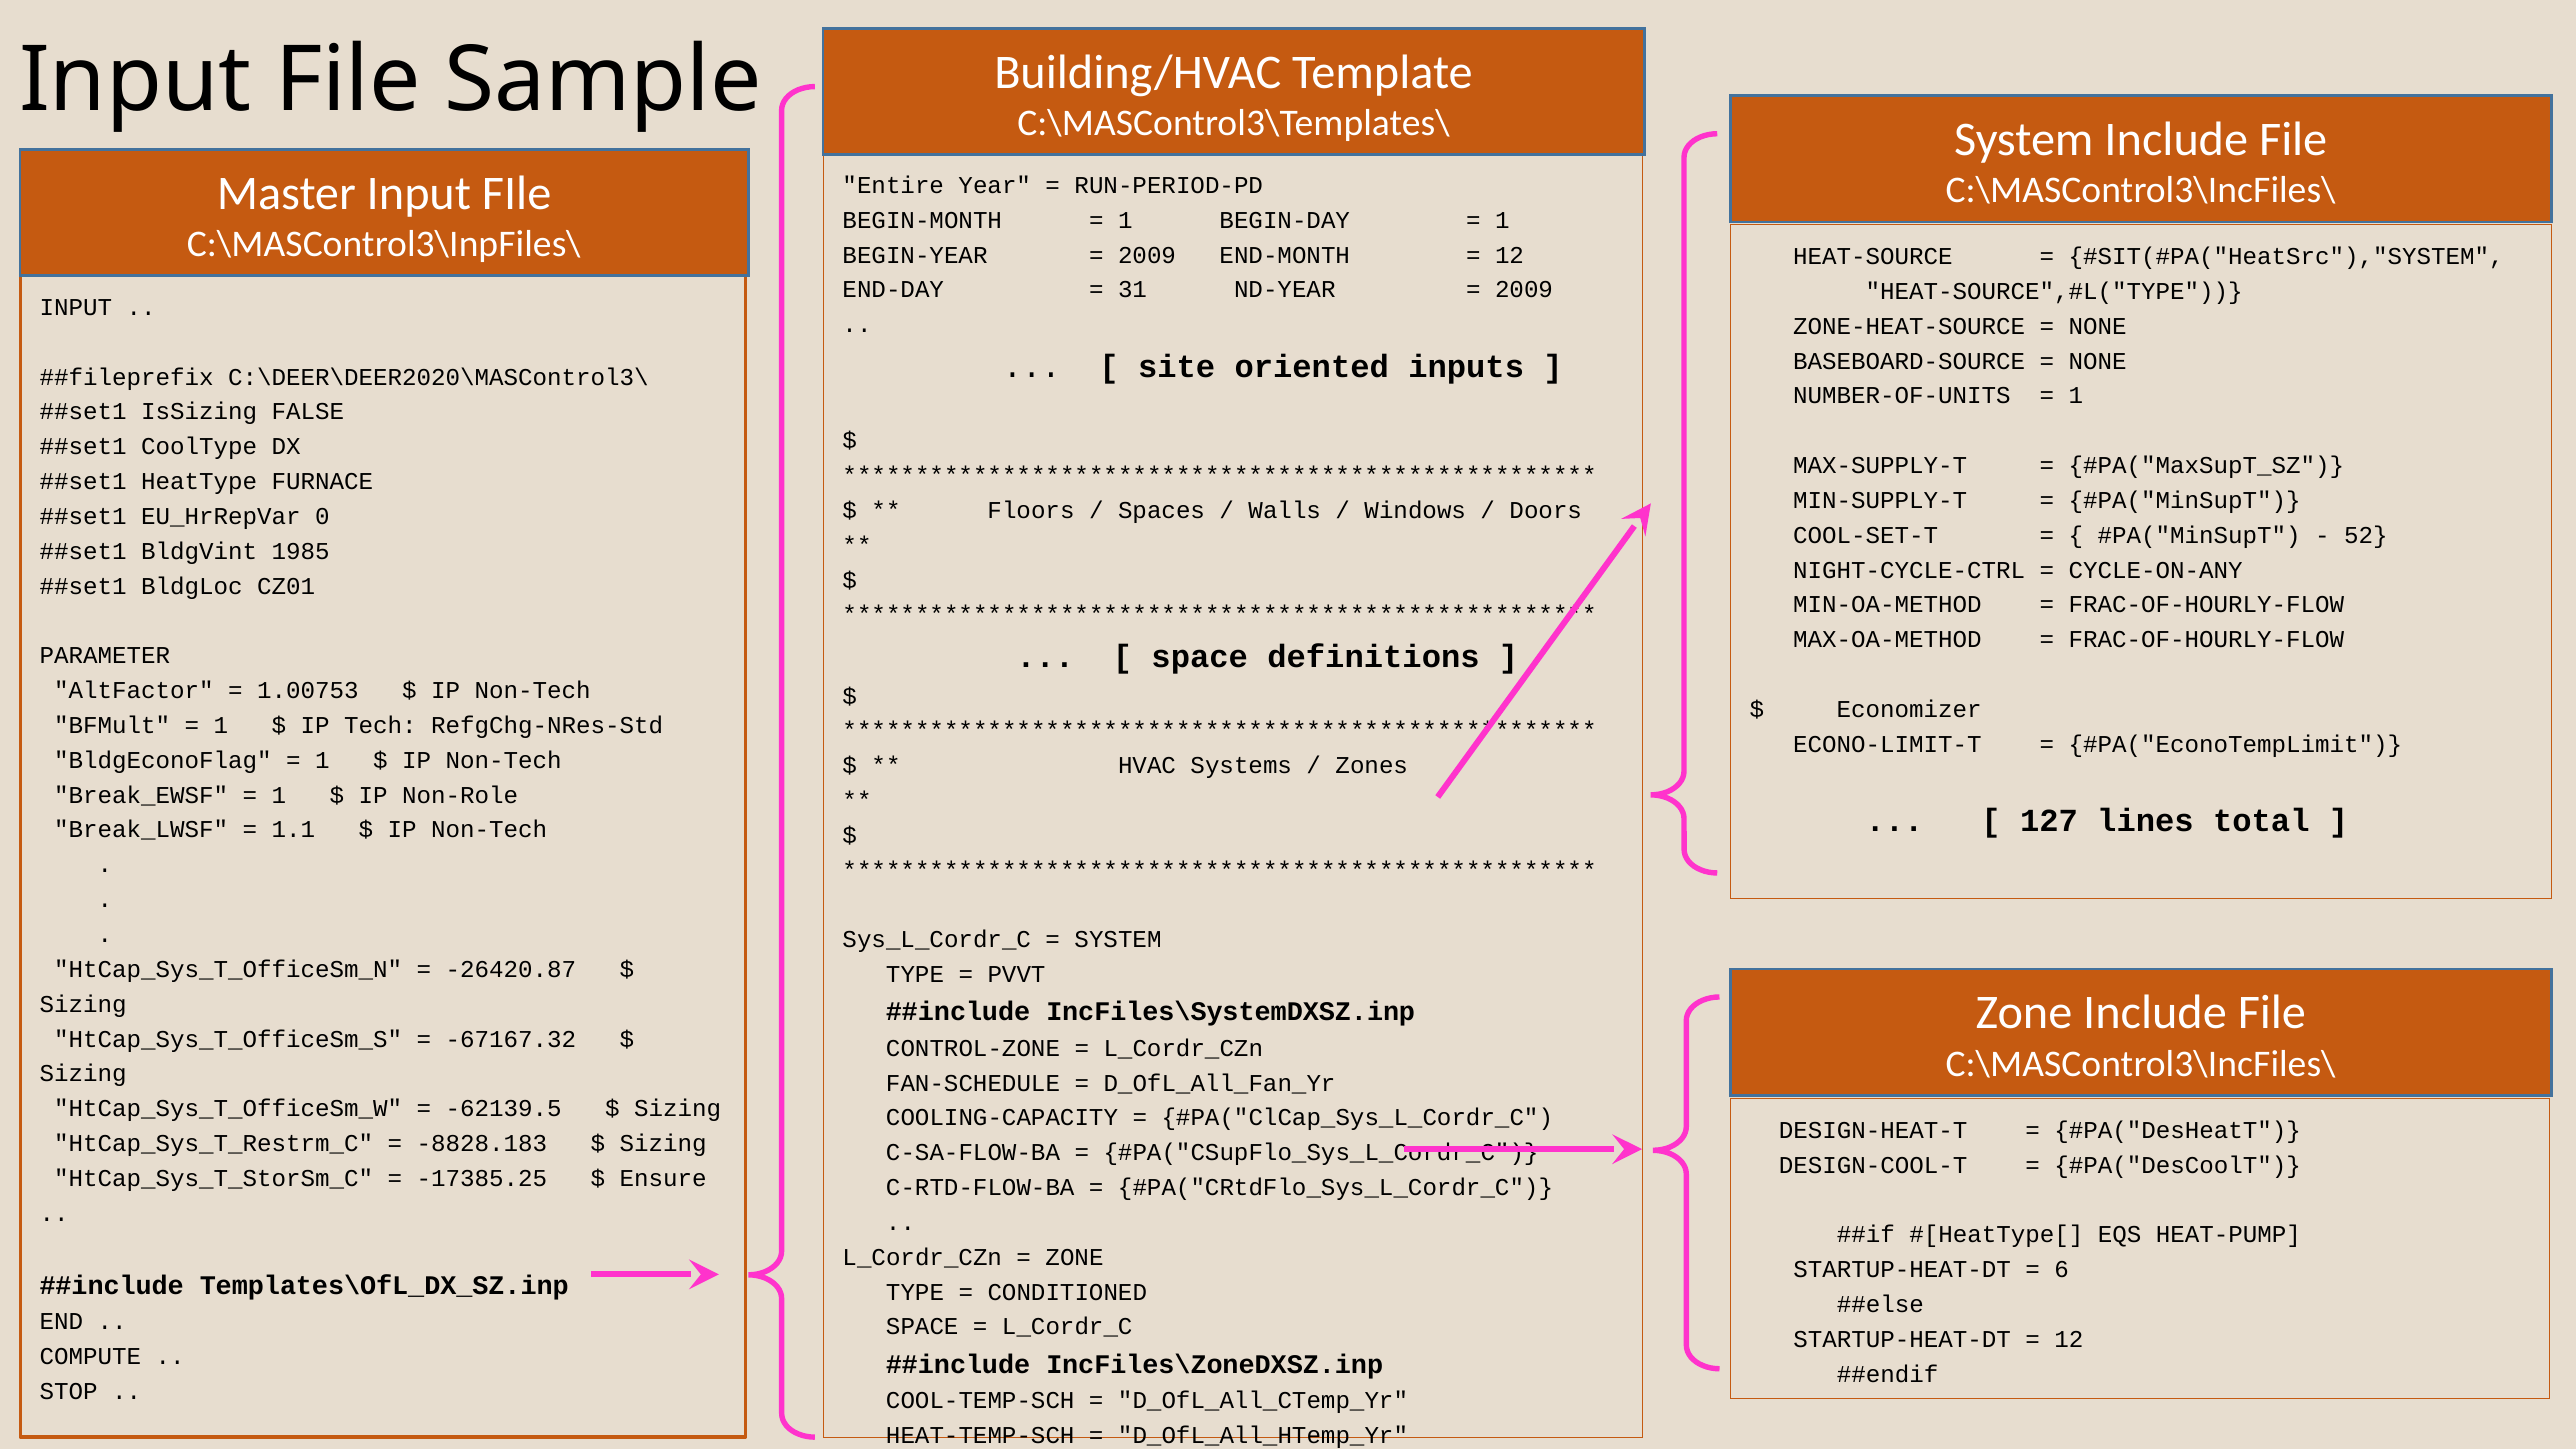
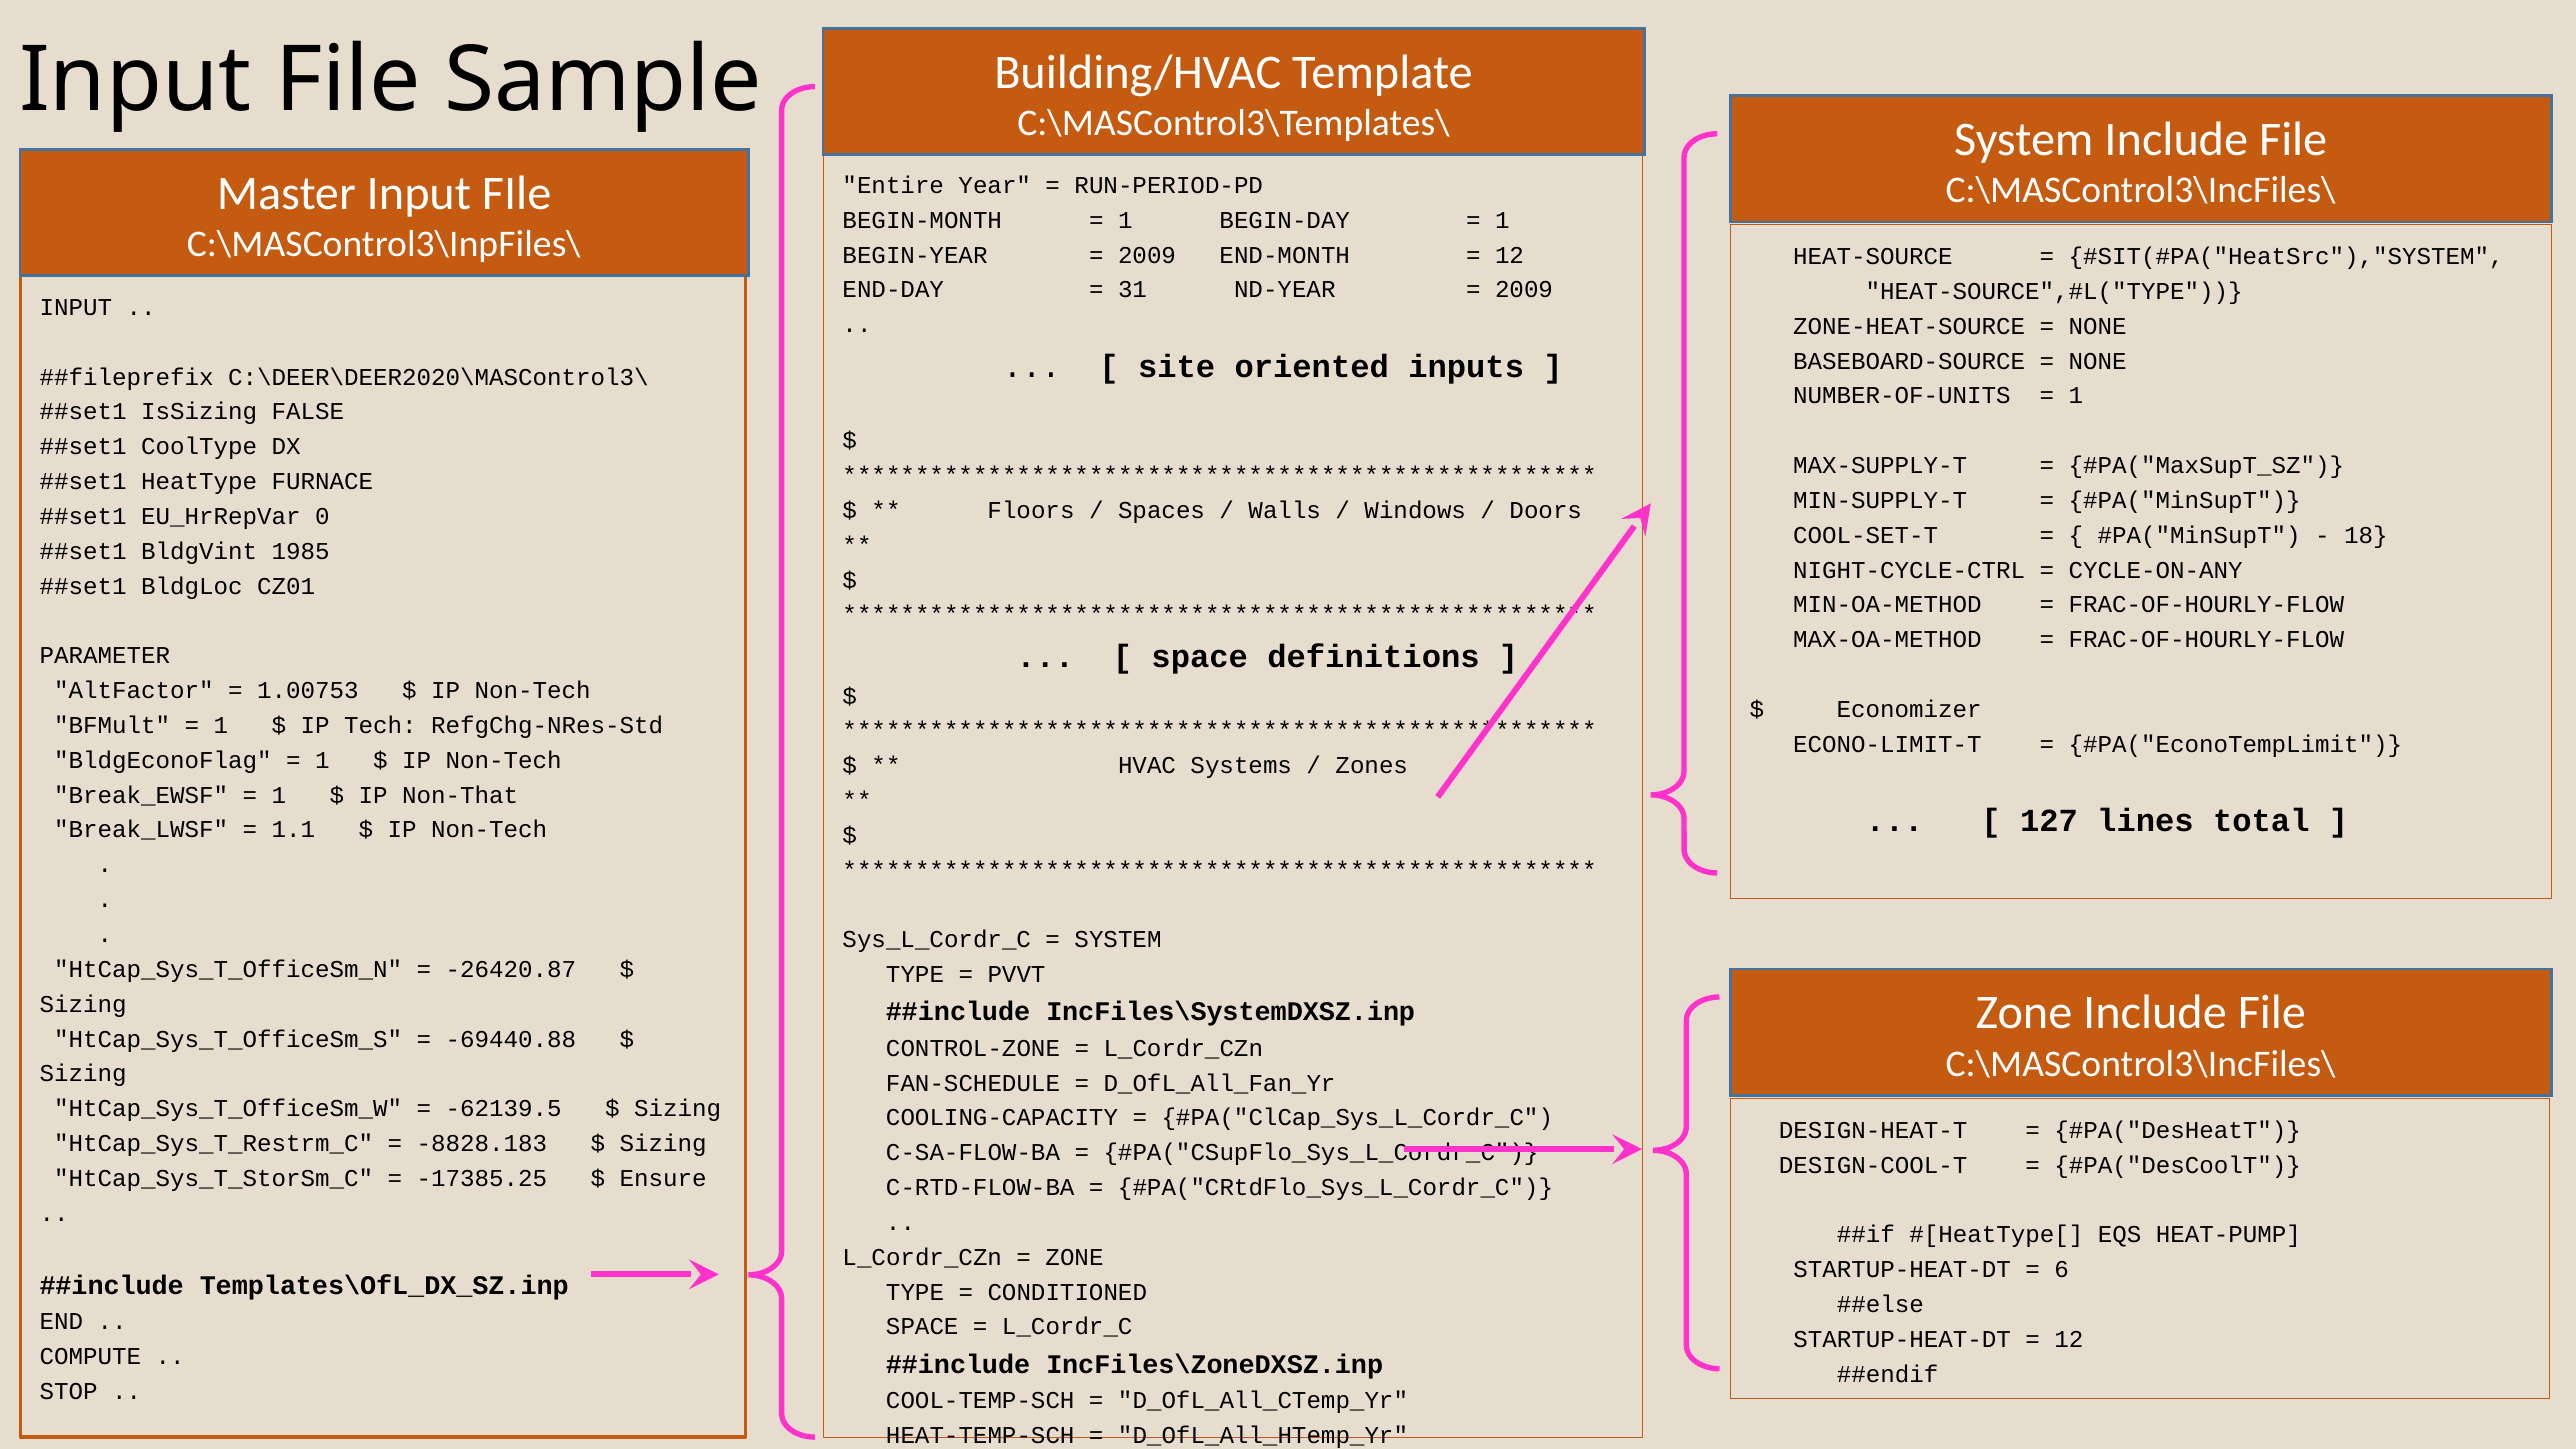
52: 52 -> 18 (2366, 535)
Non-Role: Non-Role -> Non-That (460, 795)
-67167.32: -67167.32 -> -69440.88 (511, 1039)
